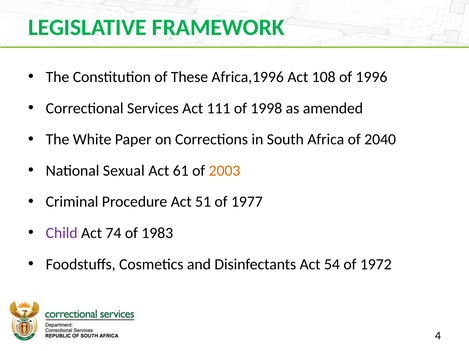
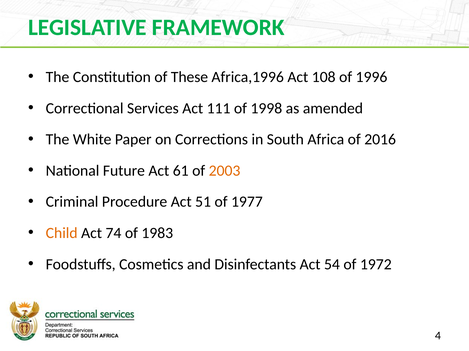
2040: 2040 -> 2016 (380, 140)
Sexual: Sexual -> Future (124, 171)
Child colour: purple -> orange (62, 233)
